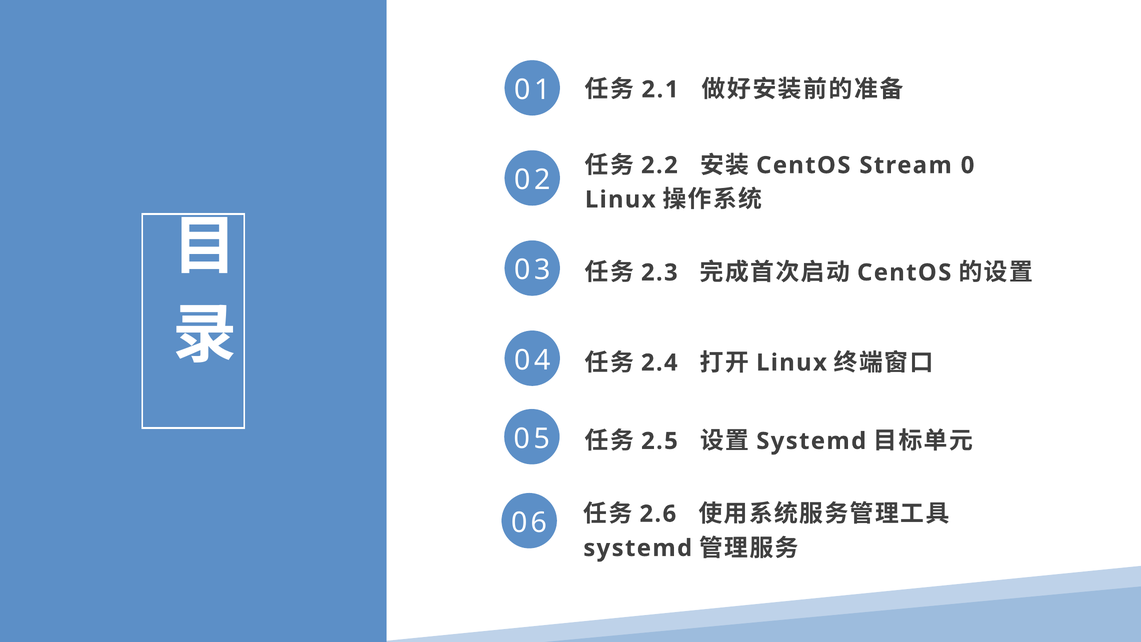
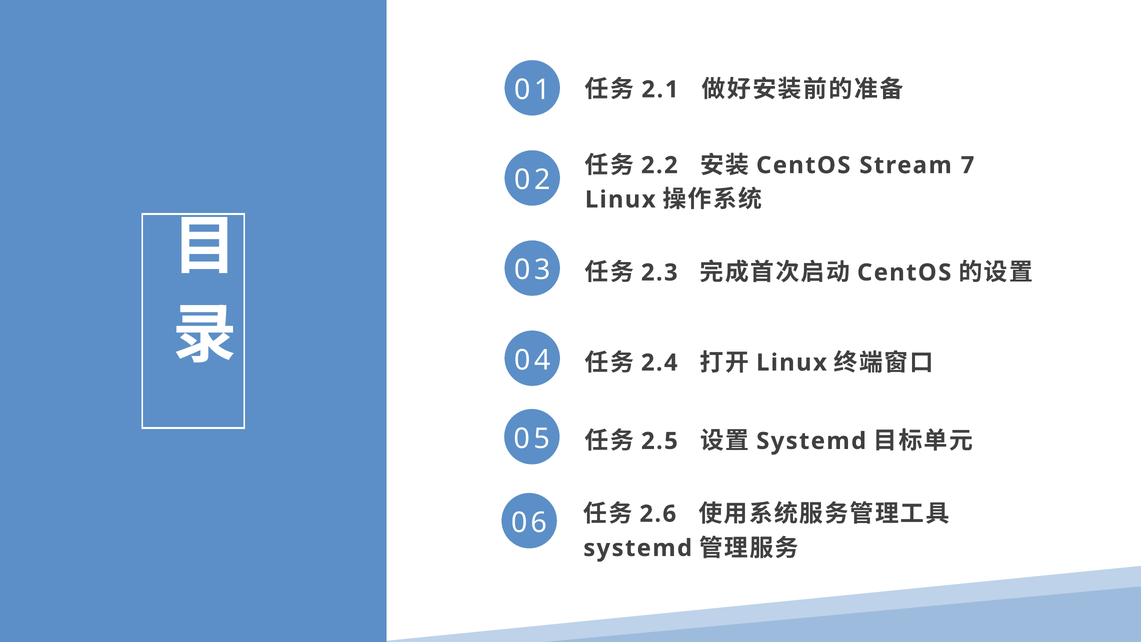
0: 0 -> 7 (968, 165)
